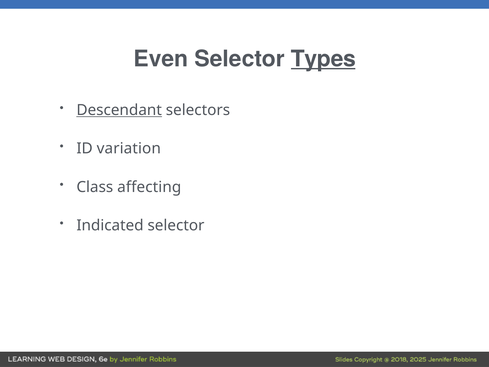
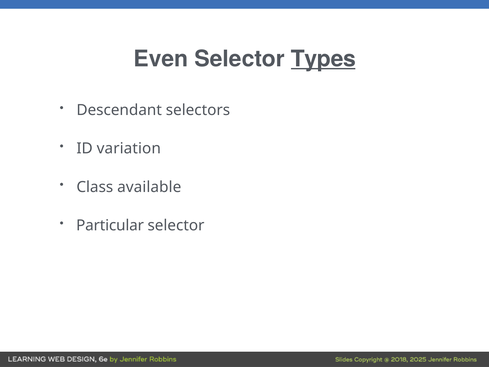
Descendant underline: present -> none (119, 110)
affecting: affecting -> available (149, 187)
Indicated: Indicated -> Particular (110, 225)
